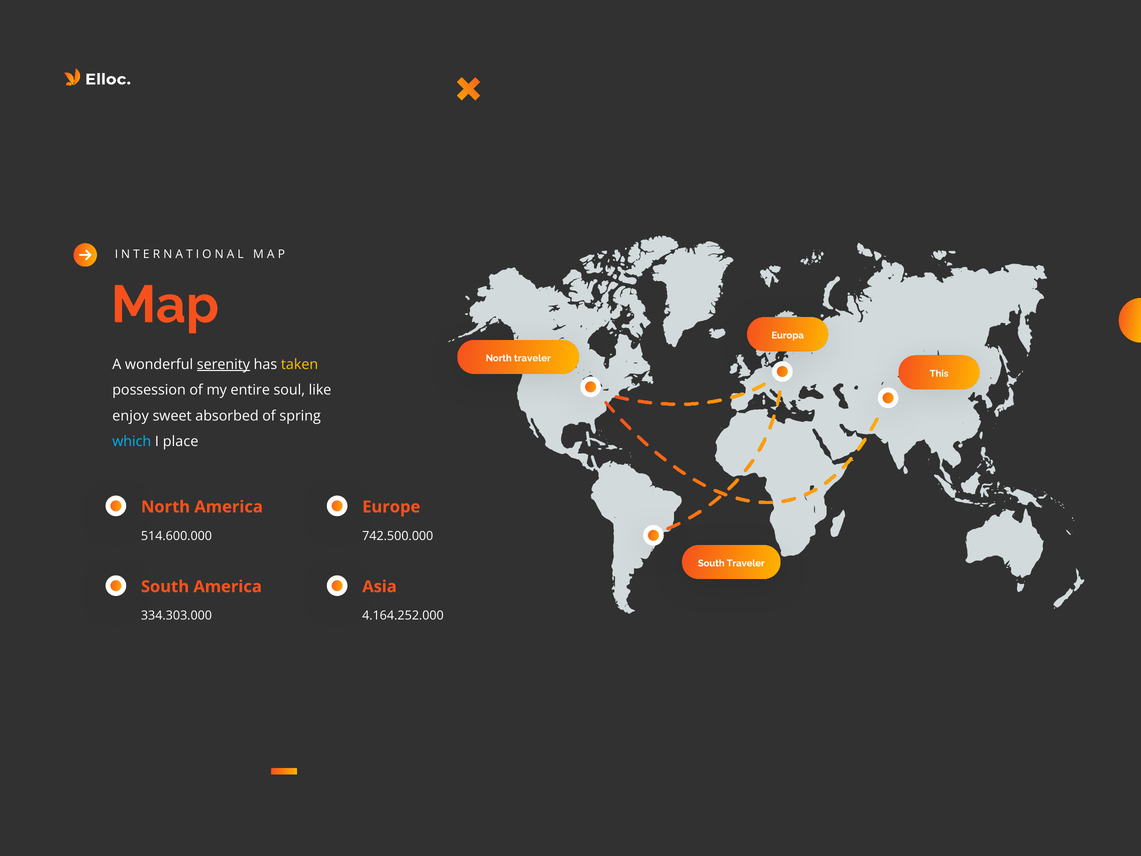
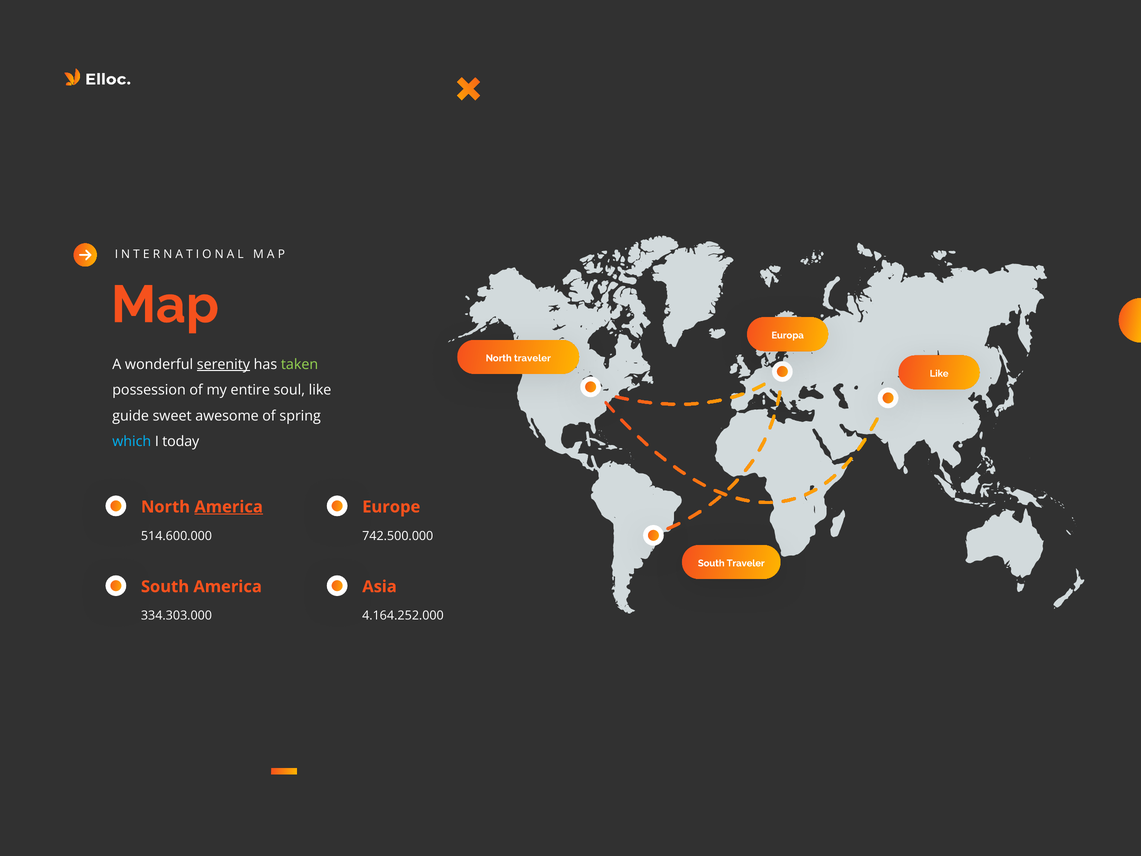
taken colour: yellow -> light green (300, 364)
This: This -> Like (939, 373)
enjoy: enjoy -> guide (131, 416)
absorbed: absorbed -> awesome (227, 416)
place: place -> today (181, 441)
America underline: none -> present (229, 507)
